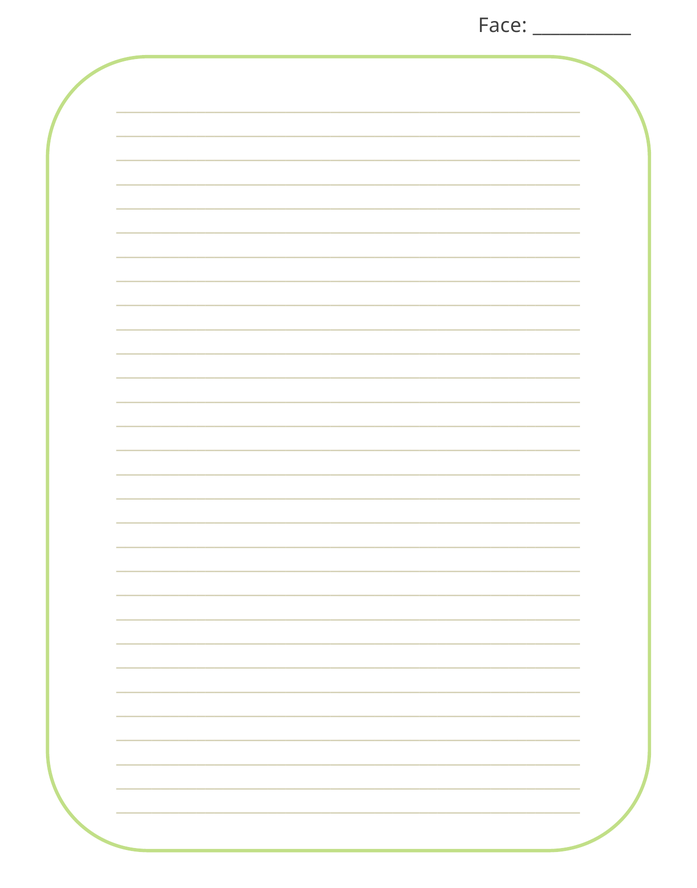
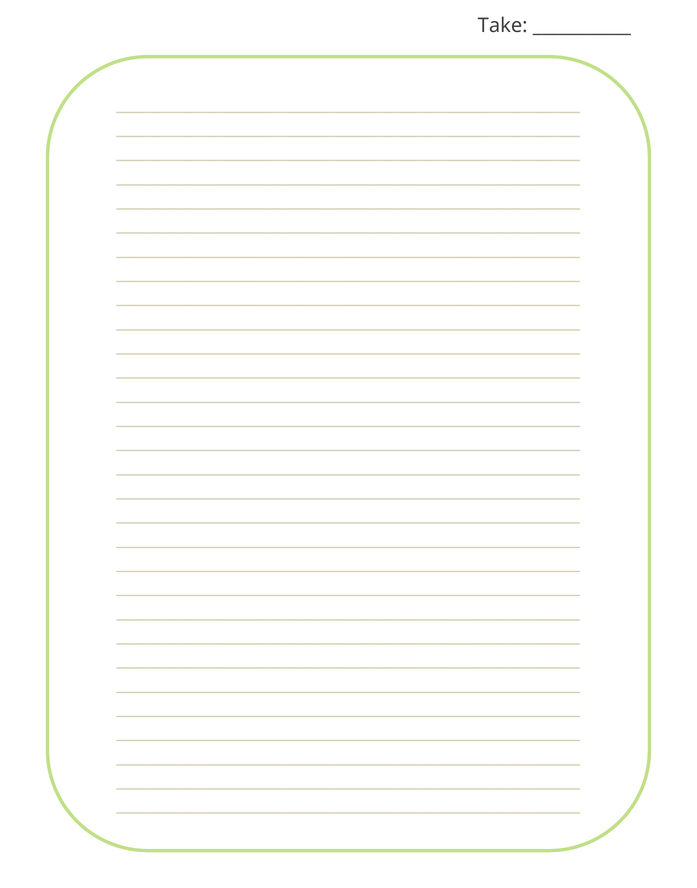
Face: Face -> Take (503, 25)
